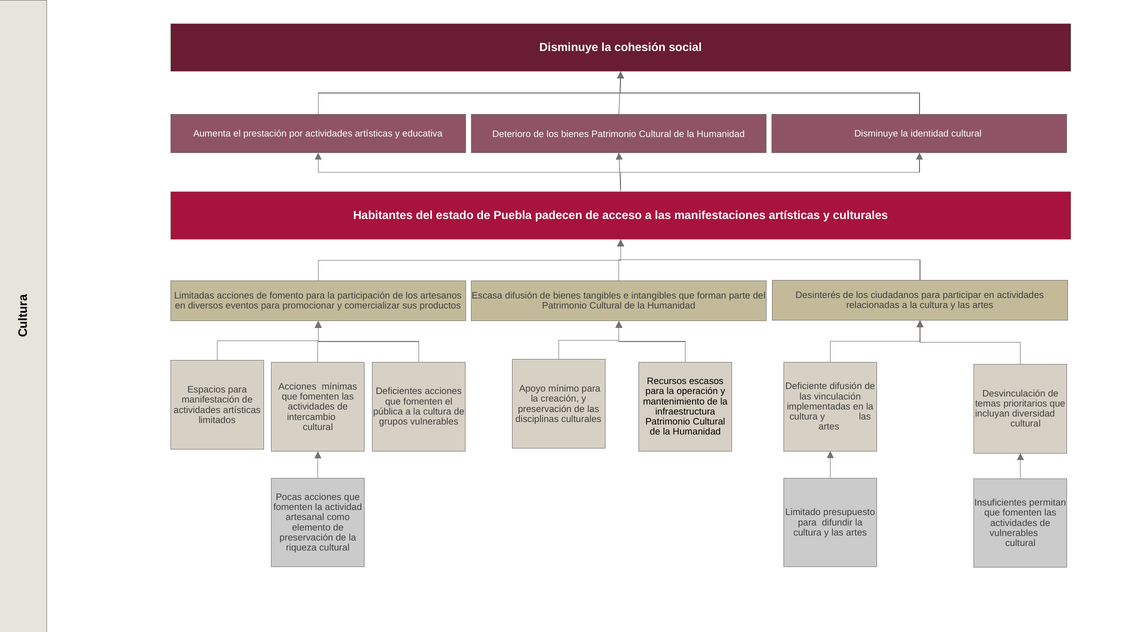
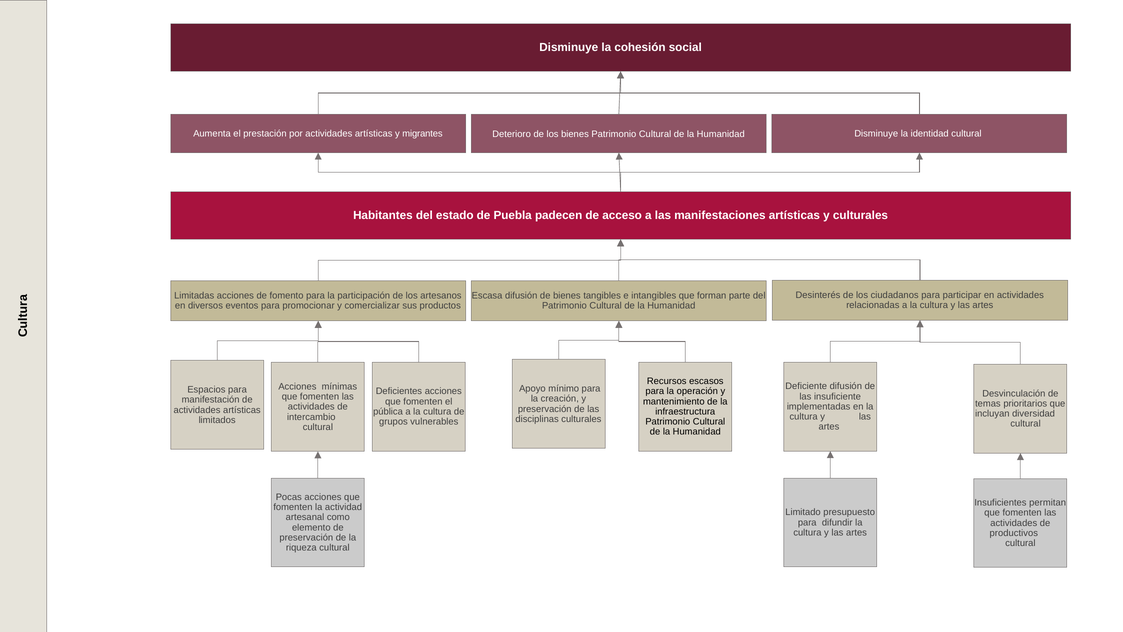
educativa: educativa -> migrantes (422, 133)
vinculación: vinculación -> insuficiente (837, 396)
vulnerables: vulnerables -> productivos (1014, 533)
